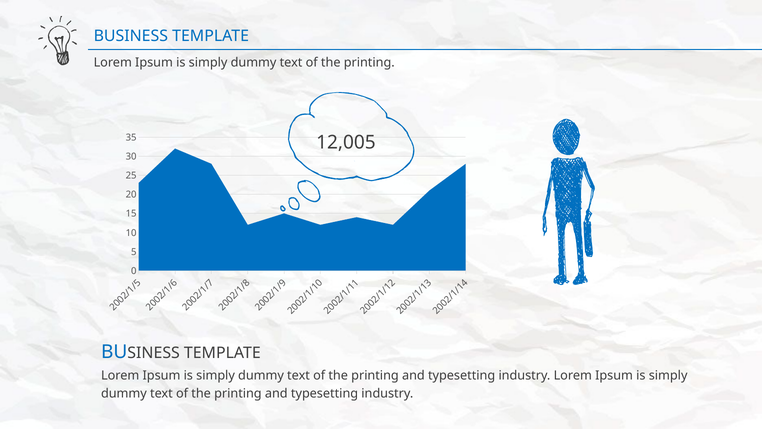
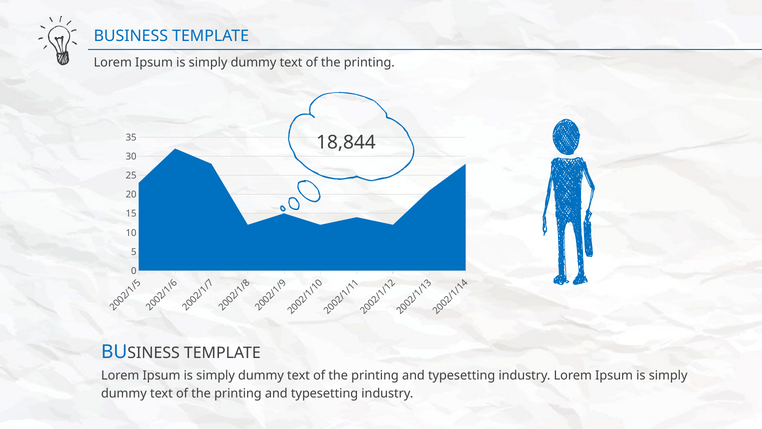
12,005: 12,005 -> 18,844 (346, 142)
